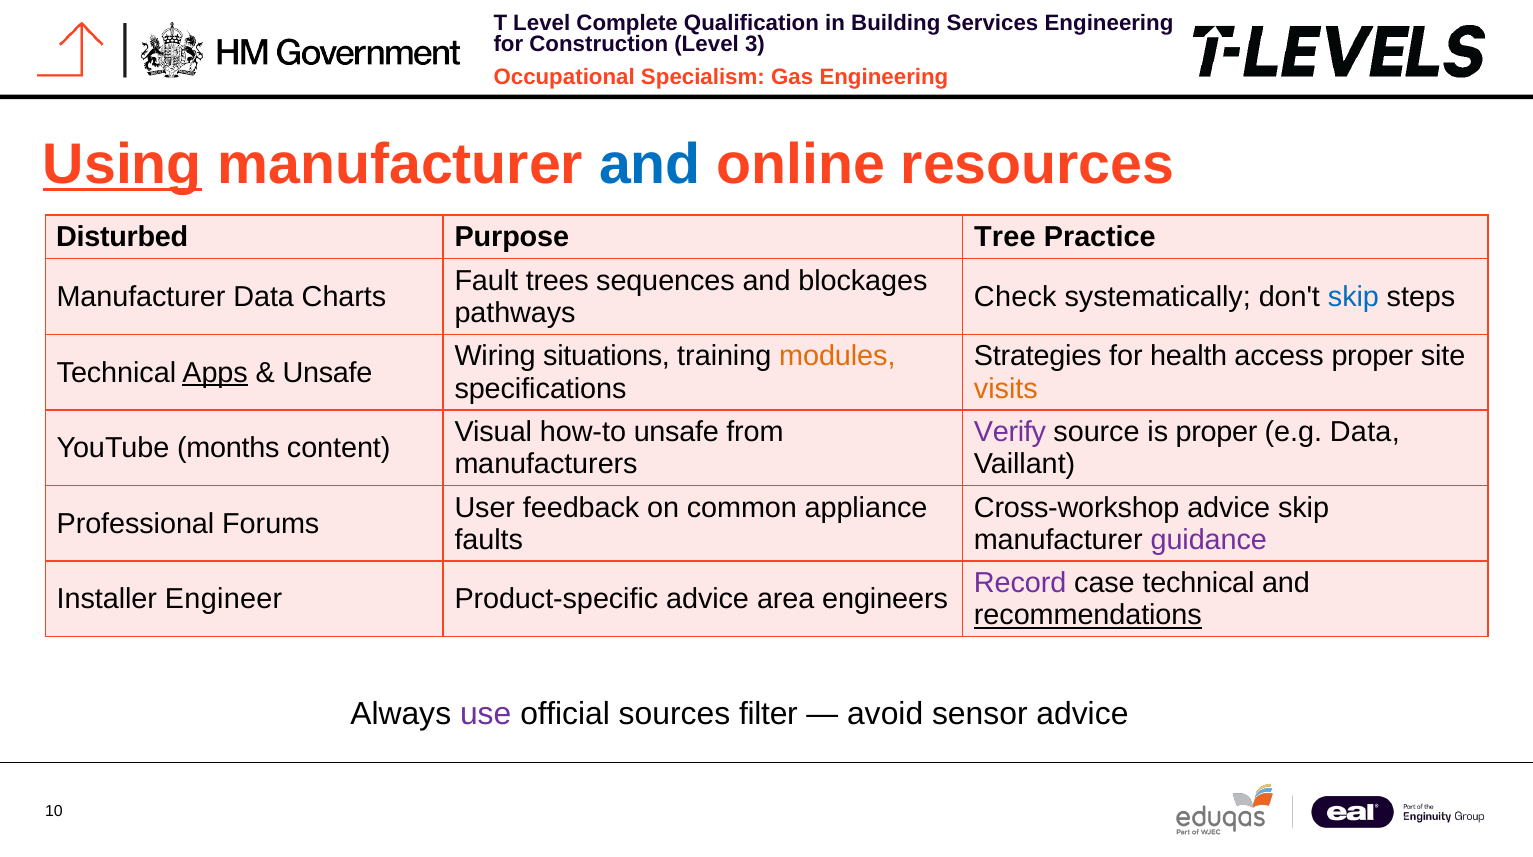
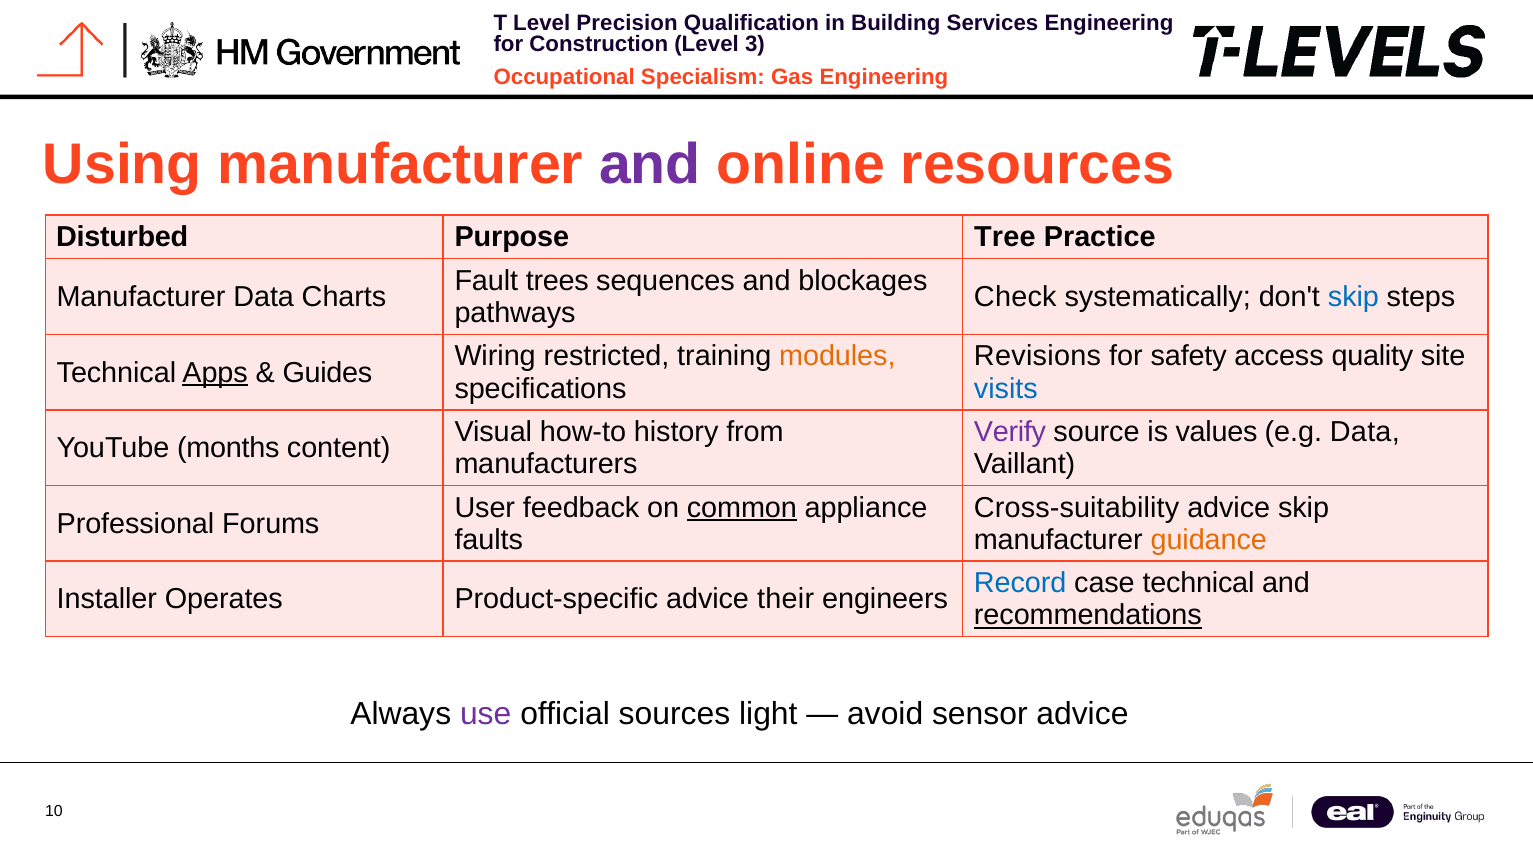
Complete: Complete -> Precision (627, 23)
Using underline: present -> none (122, 165)
and colour: blue -> purple (650, 165)
situations: situations -> restricted (606, 356)
Strategies: Strategies -> Revisions (1038, 356)
health: health -> safety (1189, 356)
access proper: proper -> quality (1372, 356)
Unsafe: Unsafe -> Guides (327, 372)
visits colour: orange -> blue (1006, 388)
how-to unsafe: unsafe -> history (676, 432)
is proper: proper -> values (1217, 432)
common underline: none -> present (742, 508)
Cross-workshop: Cross-workshop -> Cross-suitability (1077, 508)
guidance colour: purple -> orange (1209, 540)
Record colour: purple -> blue (1020, 583)
Engineer: Engineer -> Operates (224, 599)
area: area -> their (786, 599)
filter: filter -> light (768, 713)
